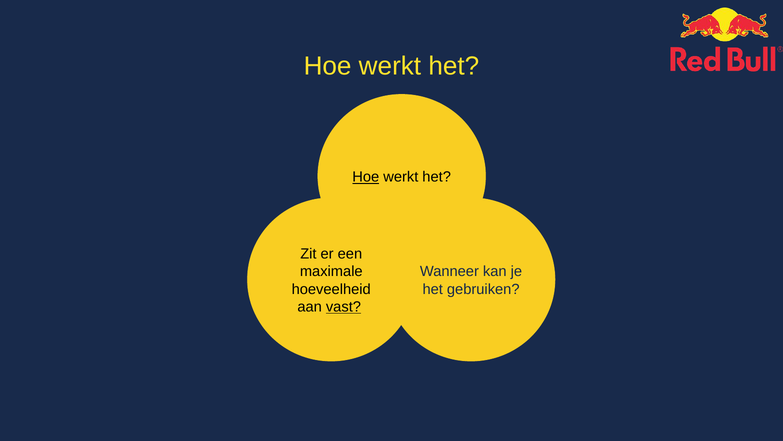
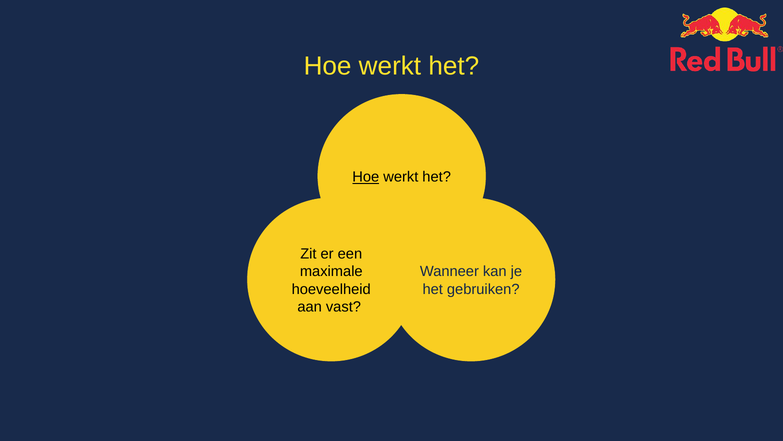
vast underline: present -> none (343, 307)
